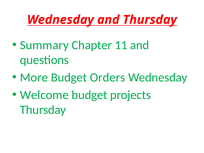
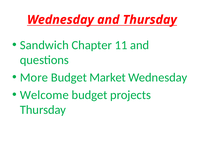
Summary: Summary -> Sandwich (44, 45)
Orders: Orders -> Market (108, 77)
